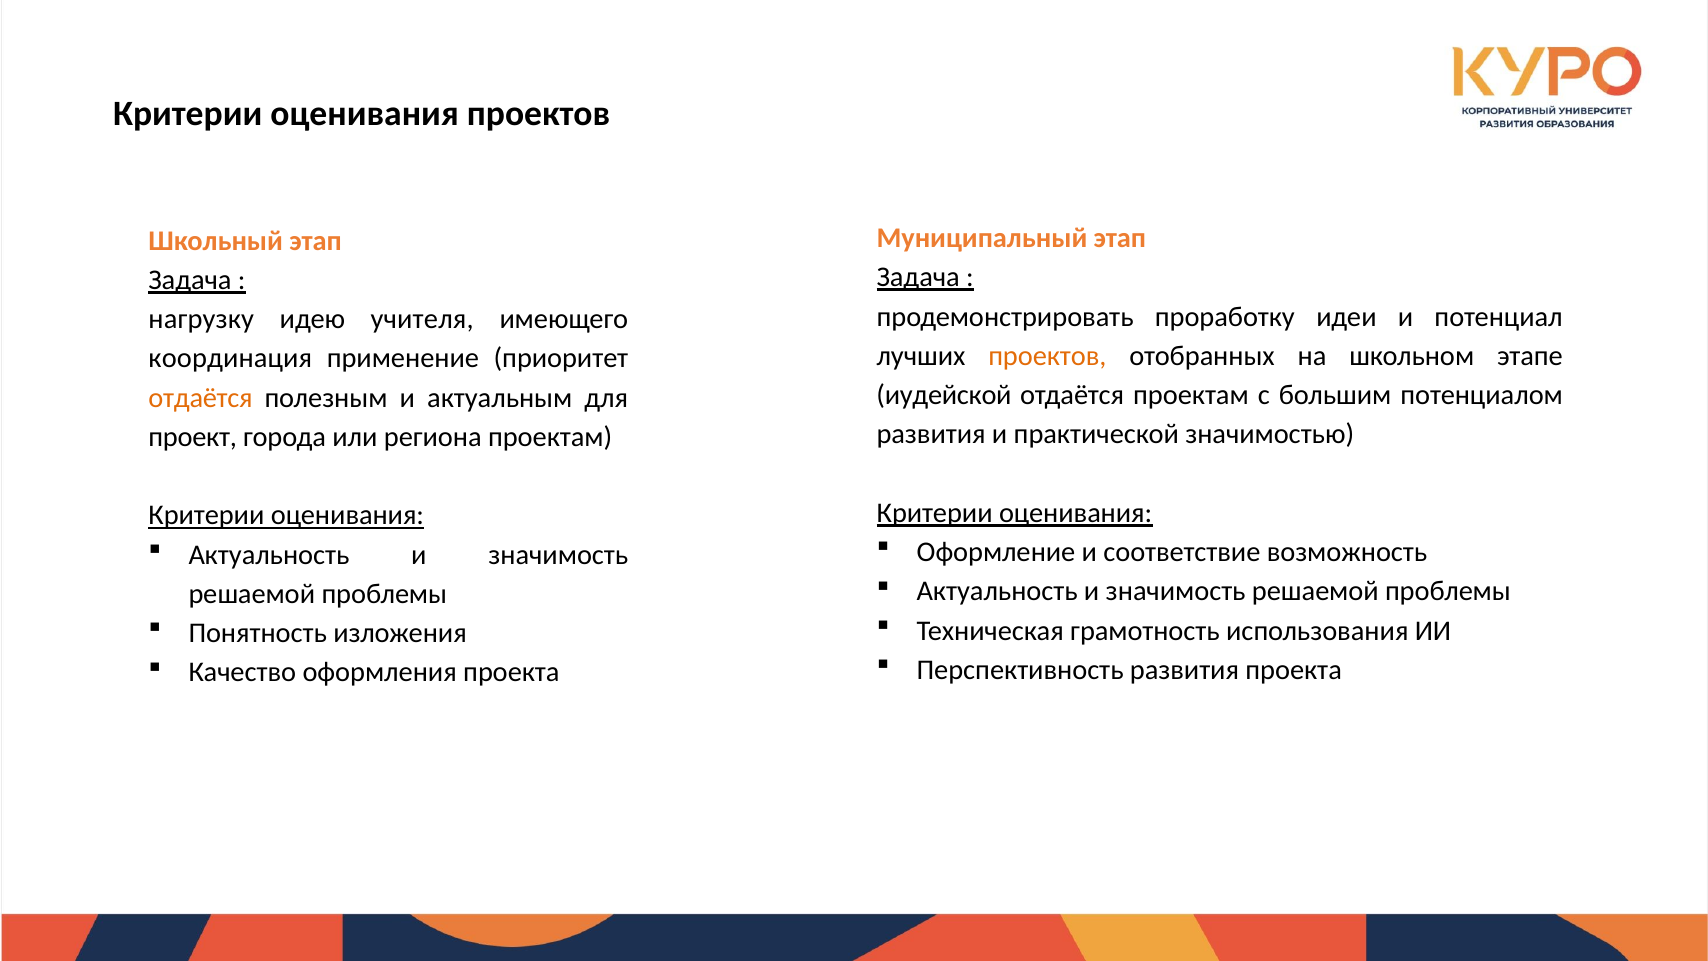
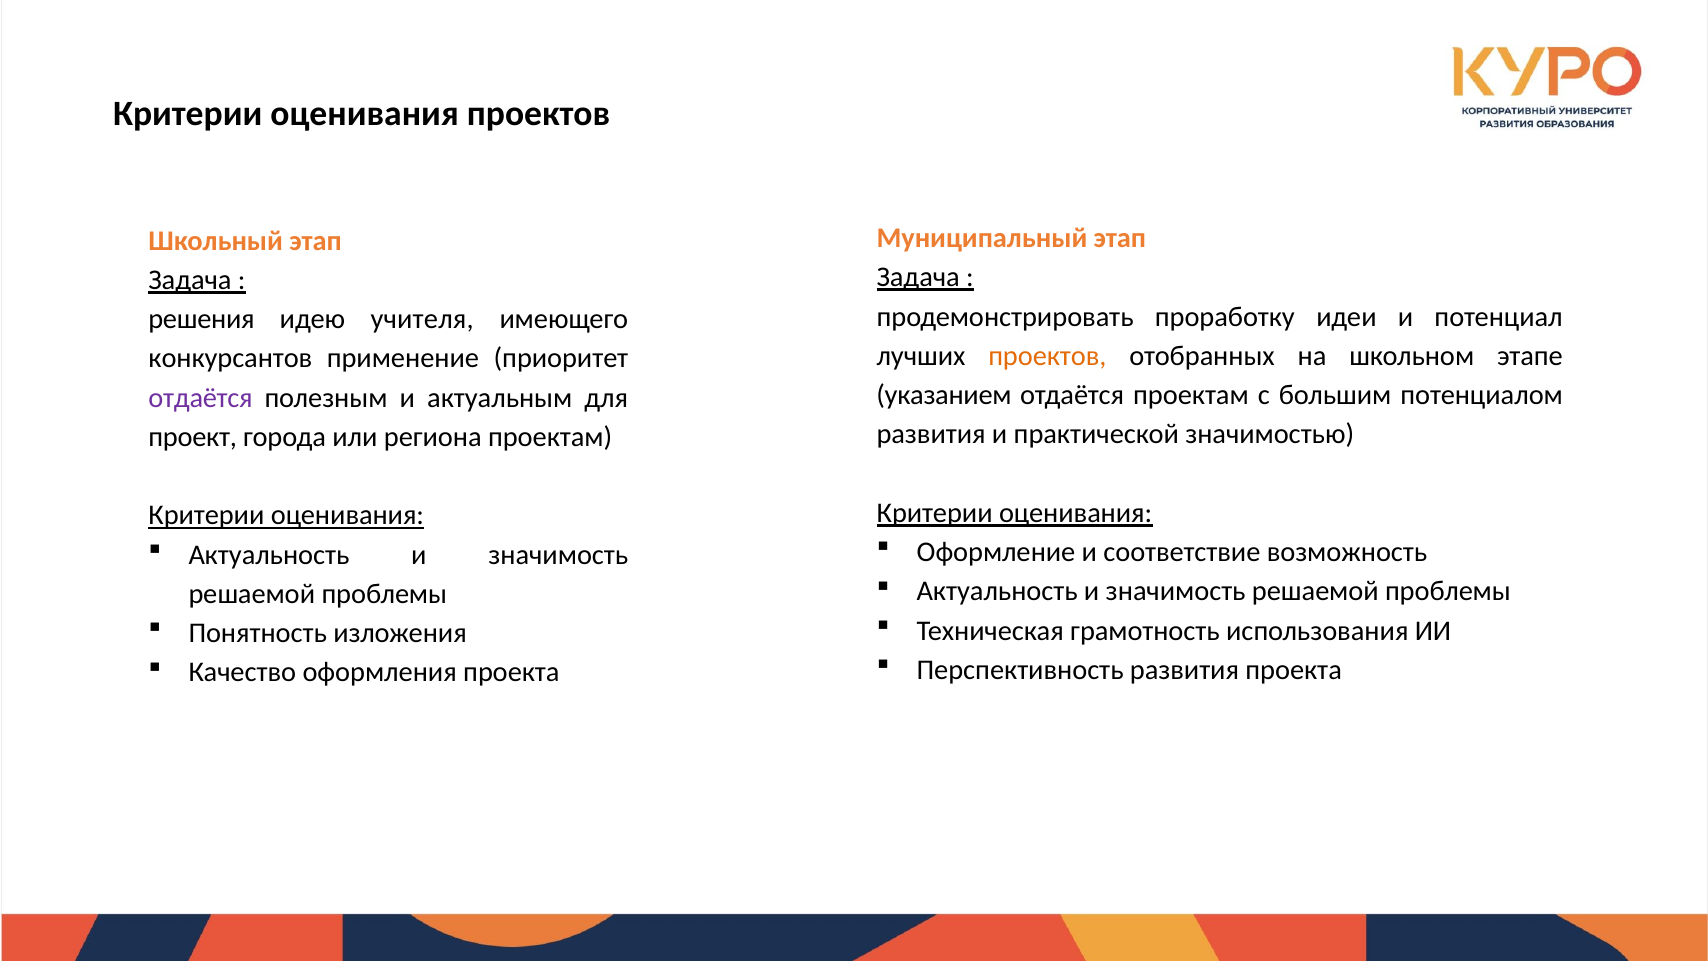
нагрузку: нагрузку -> решения (201, 319)
координация: координация -> конкурсантов (230, 358)
иудейской: иудейской -> указанием (944, 395)
отдаётся colour: orange -> purple (201, 398)
